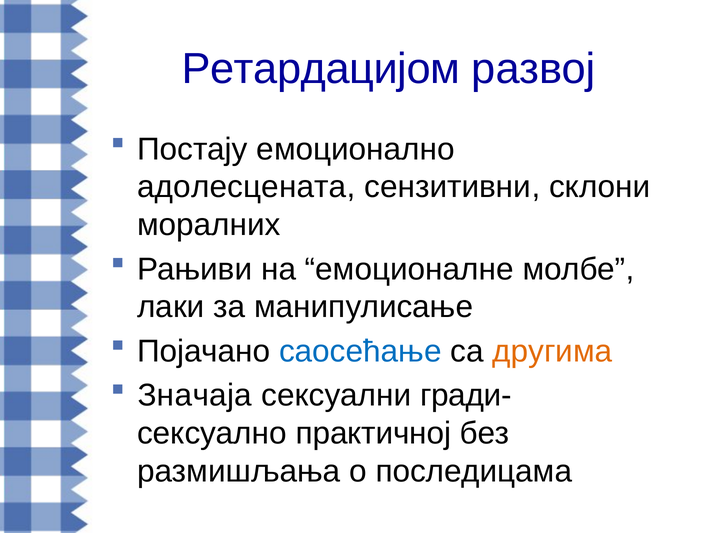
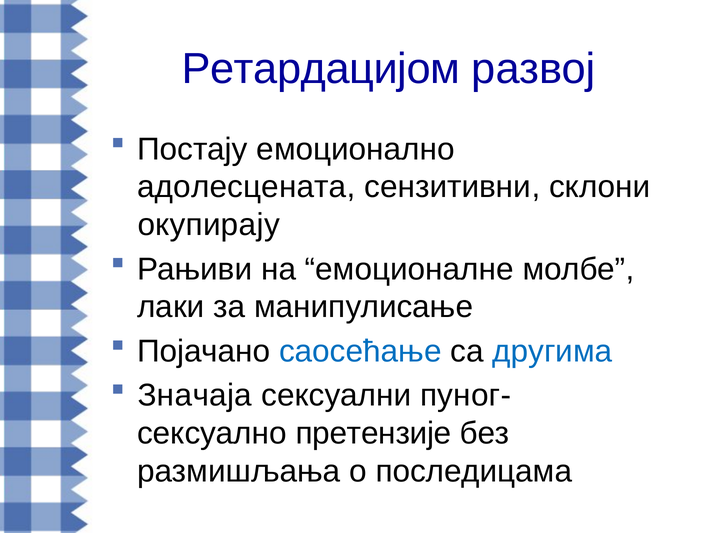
моралних: моралних -> окупирају (209, 225)
другима colour: orange -> blue (552, 351)
гради-: гради- -> пуног- (466, 395)
практичној: практичној -> претензије (373, 433)
